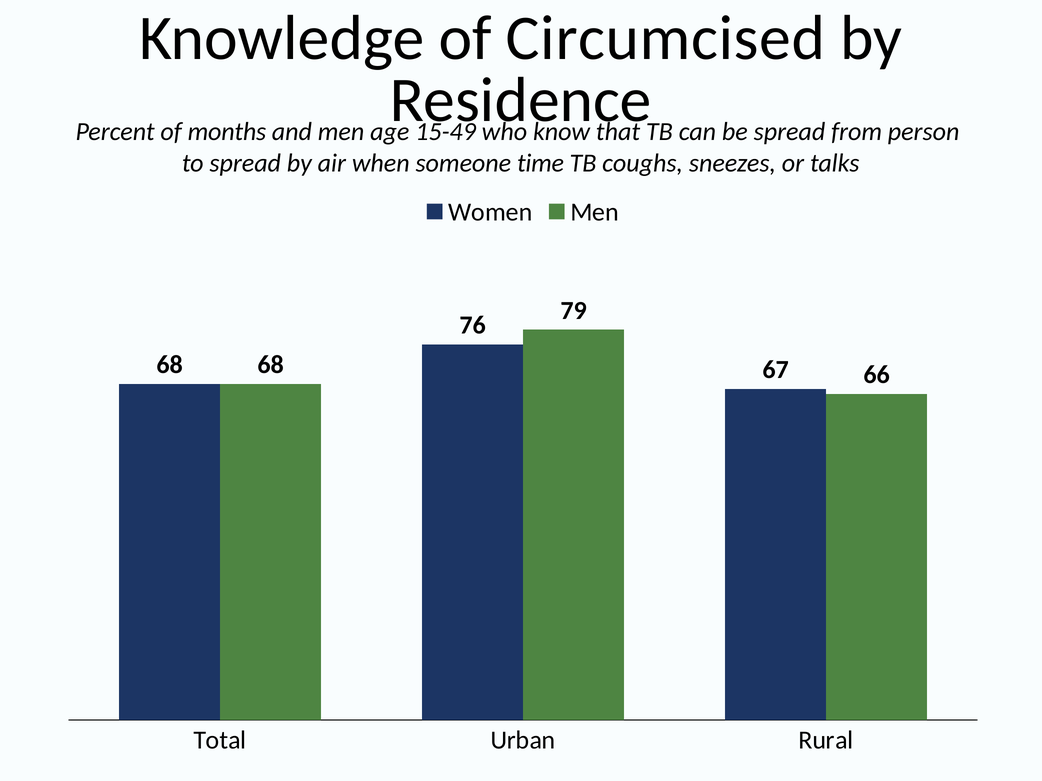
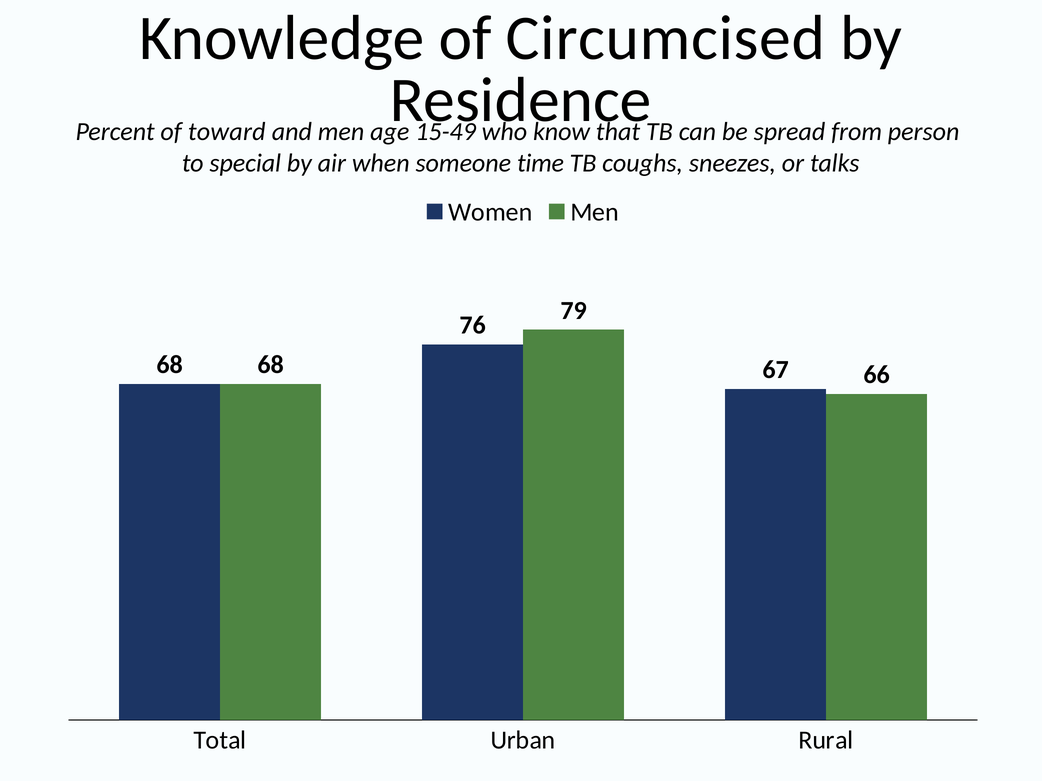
months: months -> toward (227, 132)
to spread: spread -> special (245, 163)
